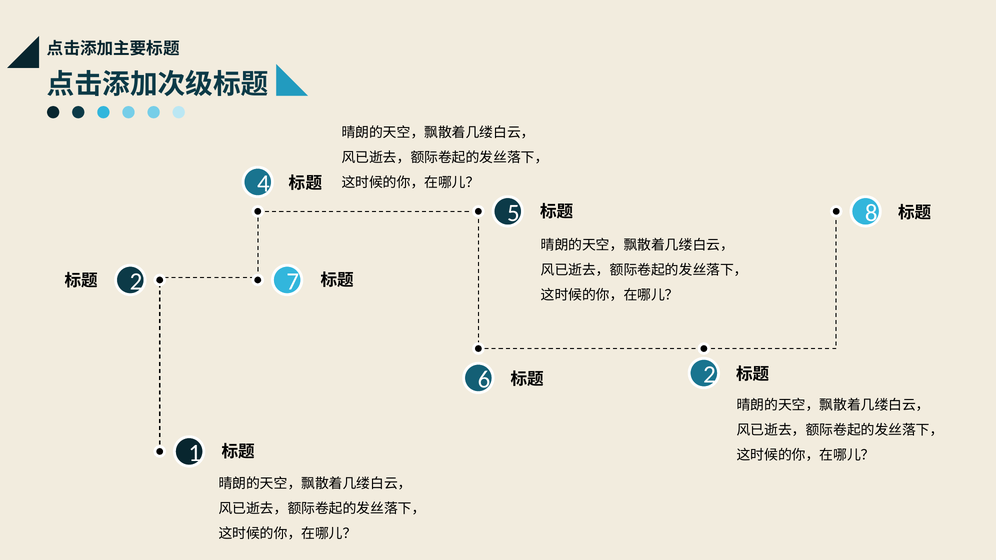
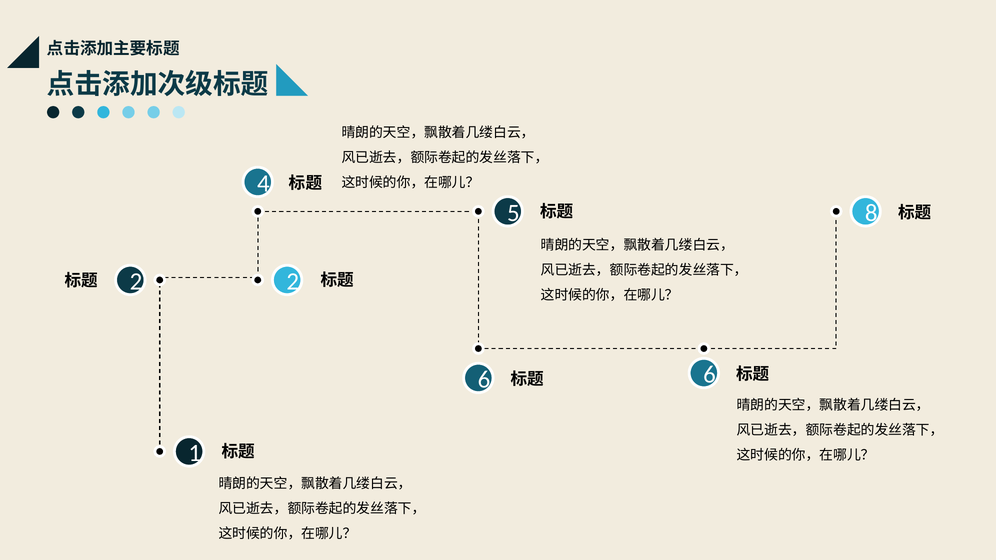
2 7: 7 -> 2 (293, 282)
6 2: 2 -> 6 (709, 375)
